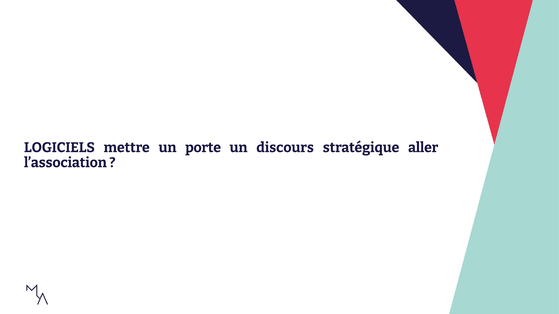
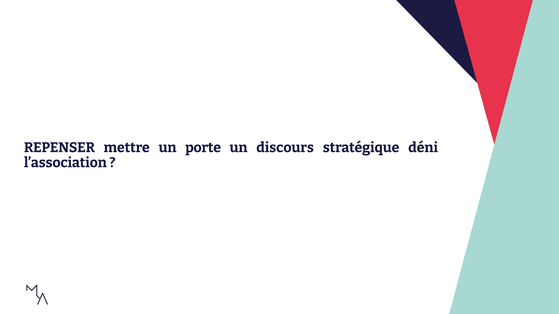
LOGICIELS: LOGICIELS -> REPENSER (59, 148)
aller: aller -> déni (423, 148)
